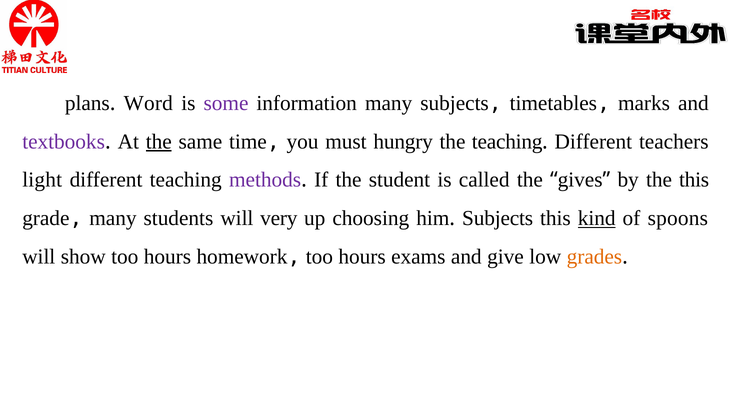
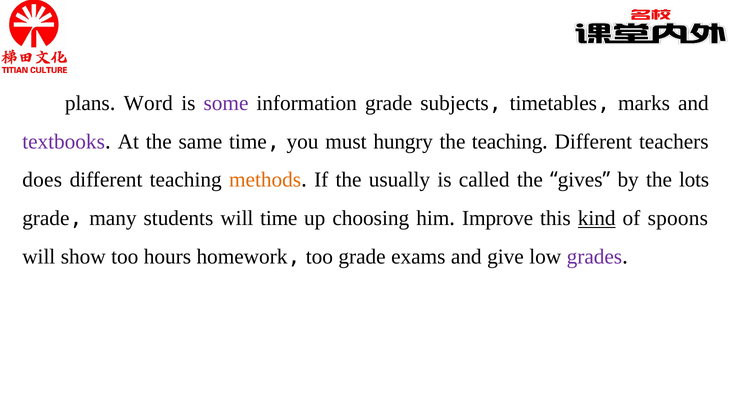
information many: many -> grade (389, 103)
the underline: present -> none (159, 142)
light: light -> does (42, 180)
methods colour: purple -> orange (265, 180)
student: student -> usually (399, 180)
the this: this -> lots (694, 180)
will very: very -> time (279, 218)
Subjects: Subjects -> Improve (498, 218)
homework too hours: hours -> grade (362, 257)
grades colour: orange -> purple (594, 257)
